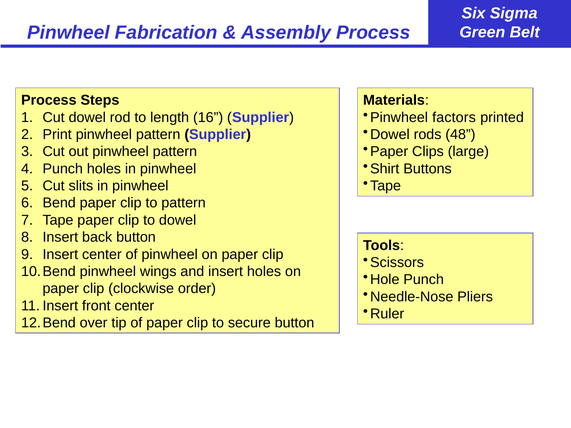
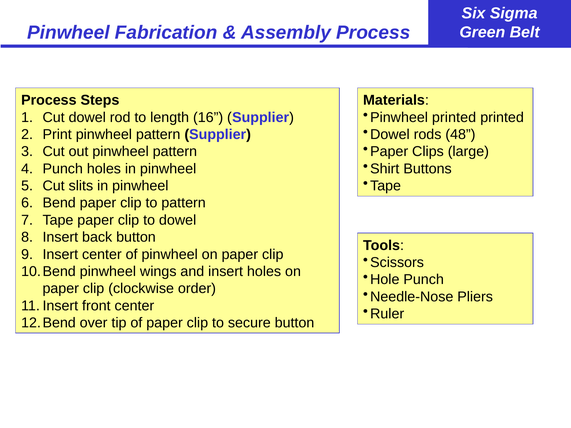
Pinwheel factors: factors -> printed (454, 117)
